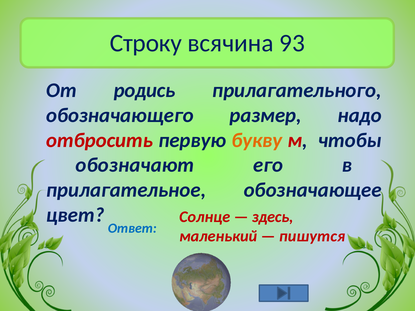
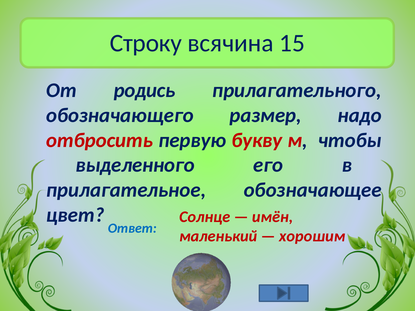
93: 93 -> 15 (292, 43)
букву colour: orange -> red (257, 140)
обозначают: обозначают -> выделенного (135, 165)
здесь: здесь -> имён (272, 217)
пишутся: пишутся -> хорошим (312, 236)
